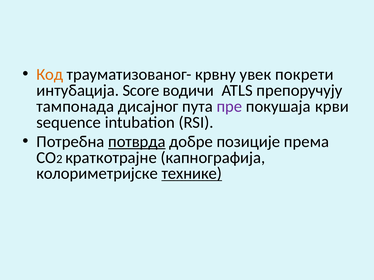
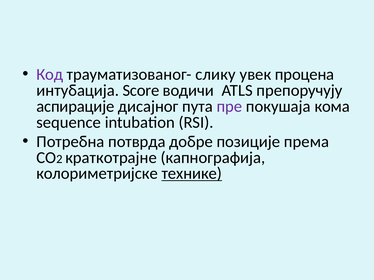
Код colour: orange -> purple (50, 75)
крвну: крвну -> слику (216, 75)
покрети: покрети -> процена (305, 75)
тампонада: тампонада -> аспирације (75, 107)
крви: крви -> кома (332, 107)
потврда underline: present -> none (137, 142)
